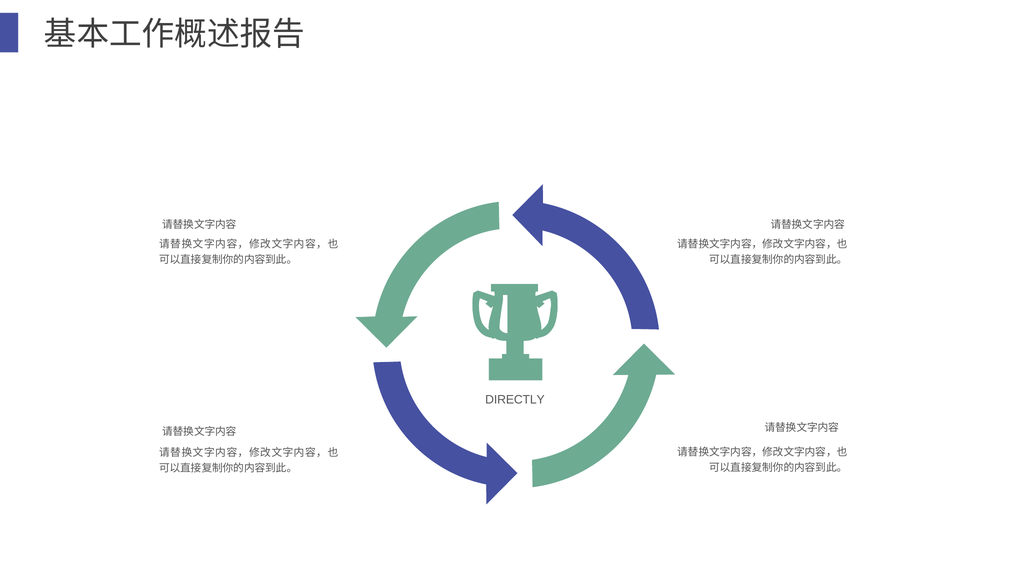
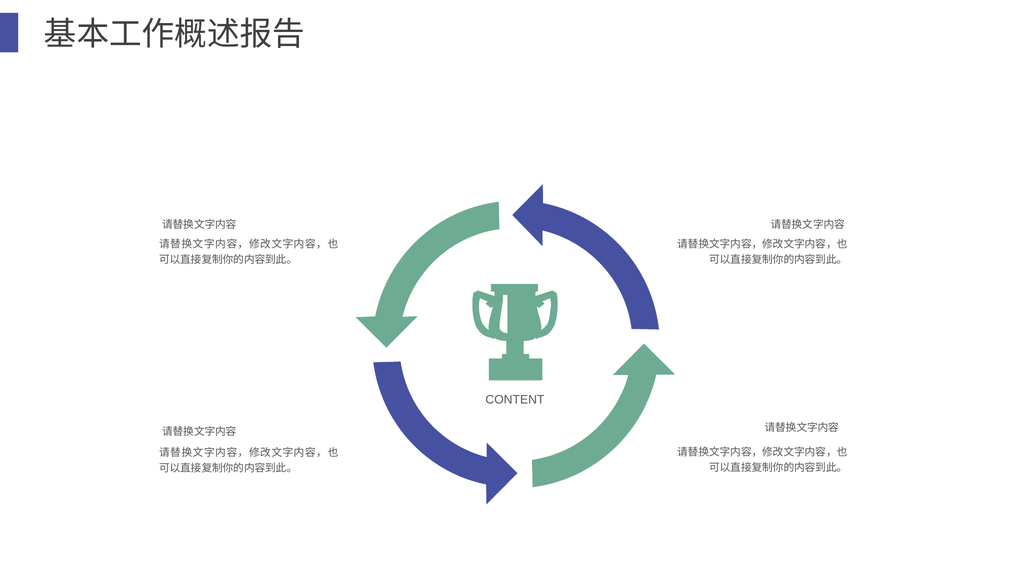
DIRECTLY: DIRECTLY -> CONTENT (515, 399)
